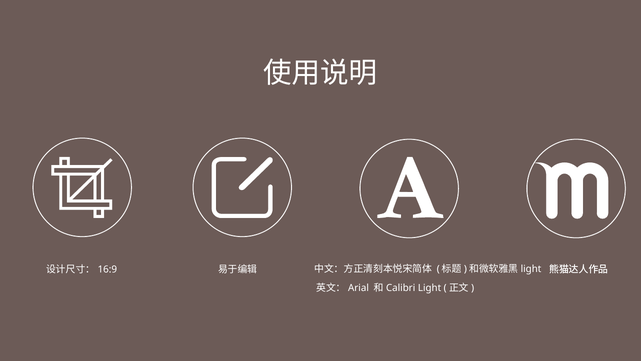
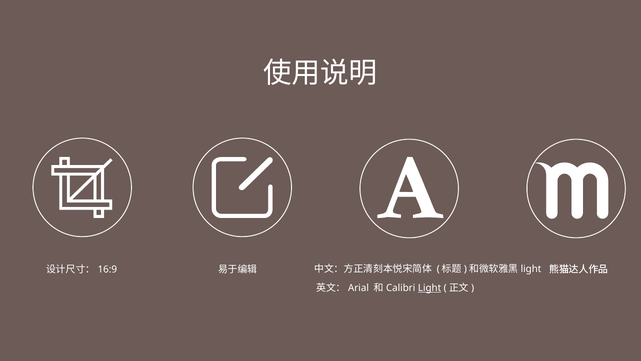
Light underline: none -> present (430, 288)
